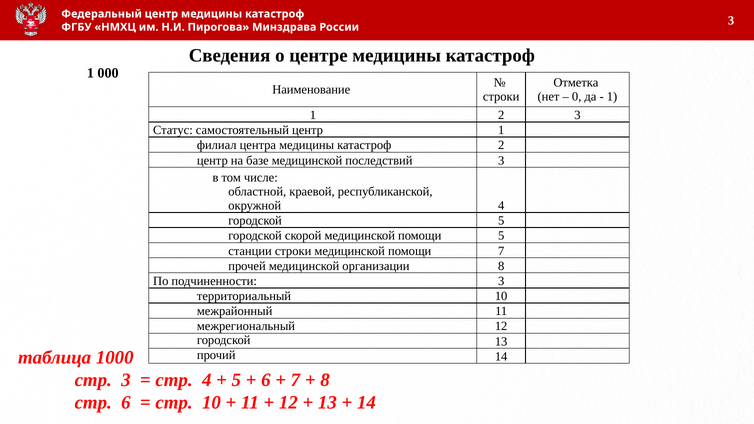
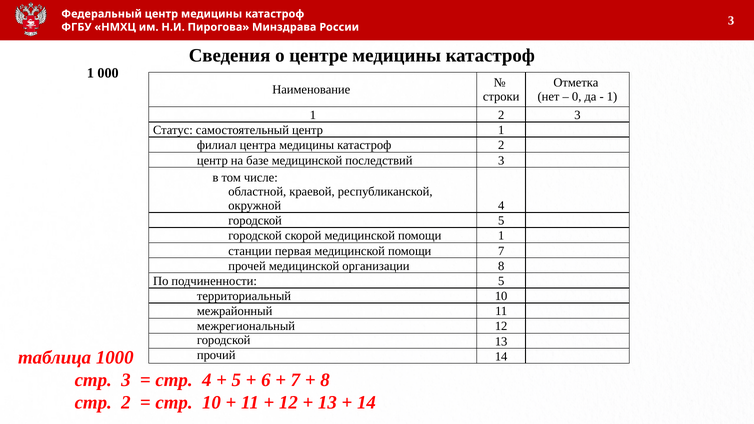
помощи 5: 5 -> 1 (501, 236)
станции строки: строки -> первая (293, 251)
подчиненности 3: 3 -> 5 (501, 281)
стр 6: 6 -> 2 (126, 403)
